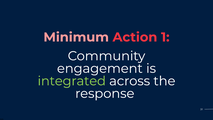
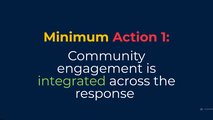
Minimum colour: pink -> yellow (76, 37)
